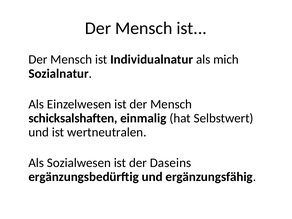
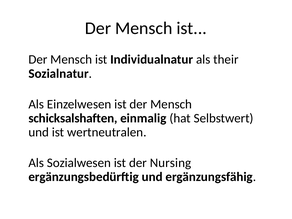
mich: mich -> their (226, 59)
Daseins: Daseins -> Nursing (171, 163)
